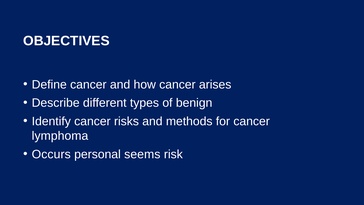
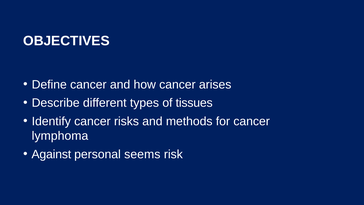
benign: benign -> tissues (194, 103)
Occurs: Occurs -> Against (51, 154)
